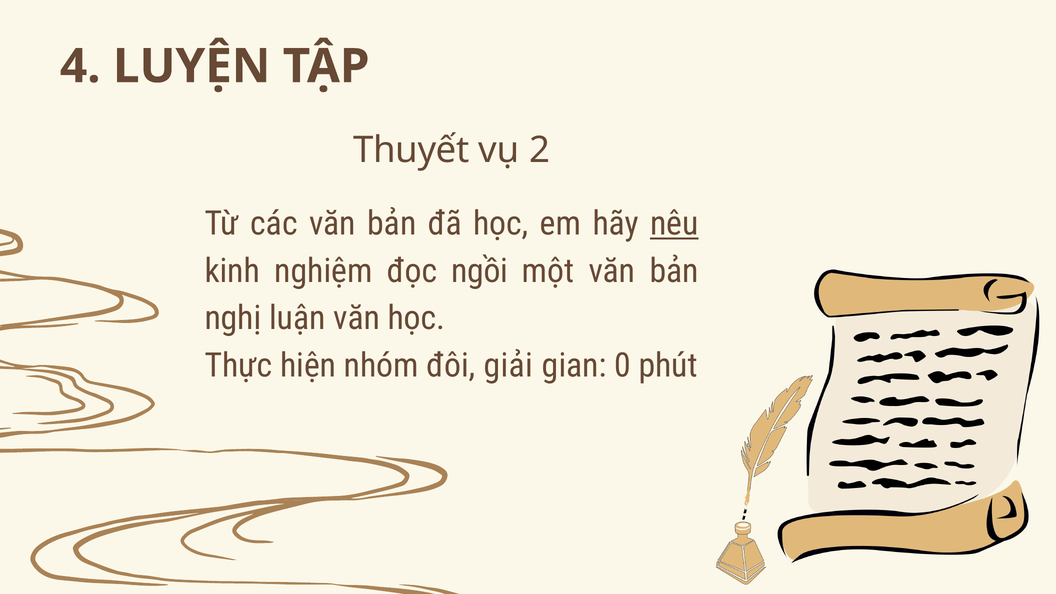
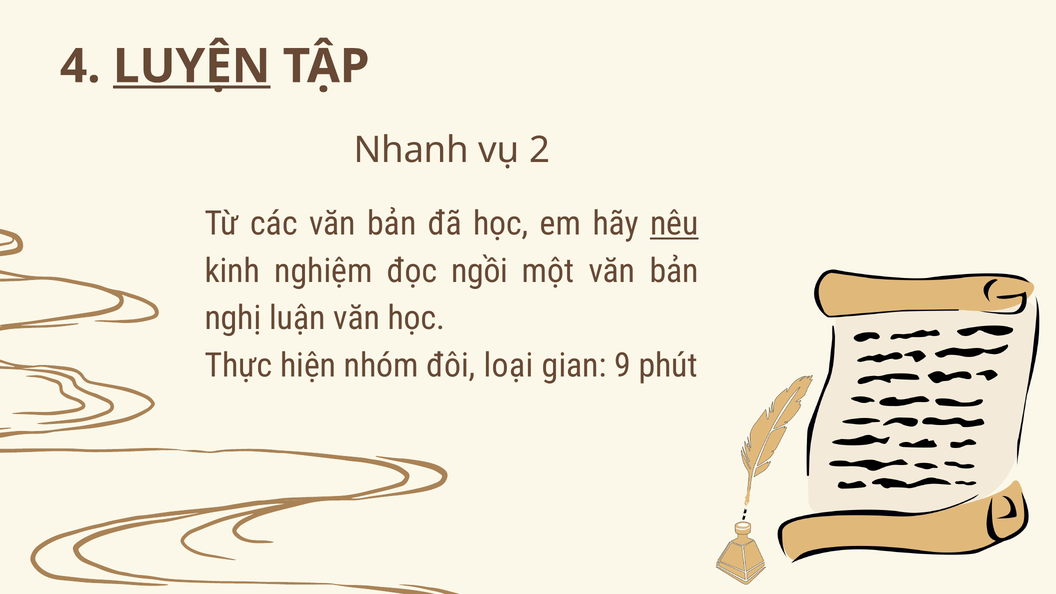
LUYỆN underline: none -> present (192, 66)
Thuyết: Thuyết -> Nhanh (411, 150)
giải: giải -> loại (509, 366)
0: 0 -> 9 (623, 366)
